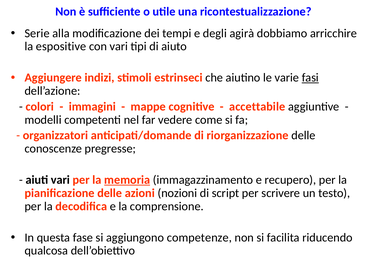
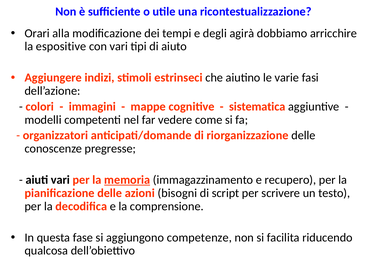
Serie: Serie -> Orari (37, 33)
fasi underline: present -> none (310, 78)
accettabile: accettabile -> sistematica (257, 106)
nozioni: nozioni -> bisogni (177, 193)
